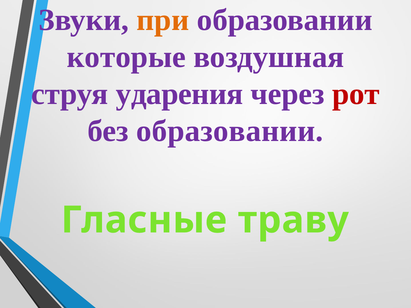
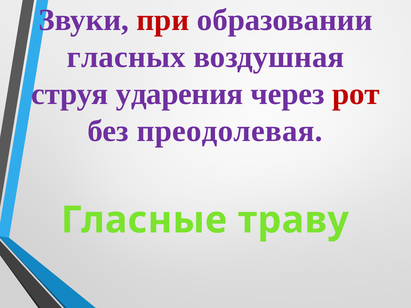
при colour: orange -> red (163, 20)
которые: которые -> гласных (126, 57)
без образовании: образовании -> преодолевая (230, 131)
